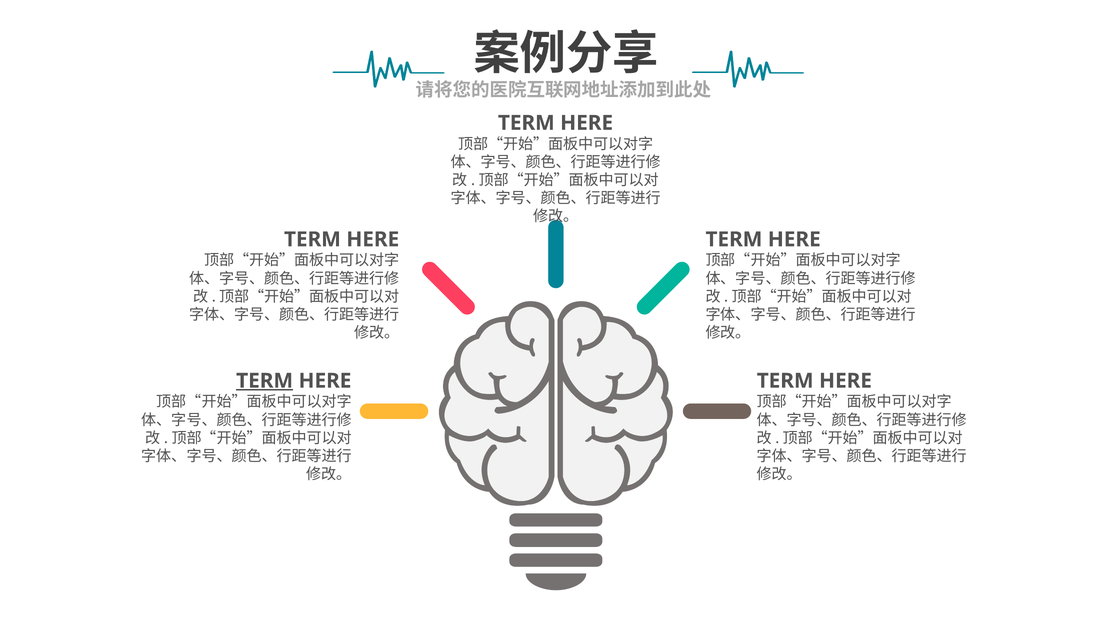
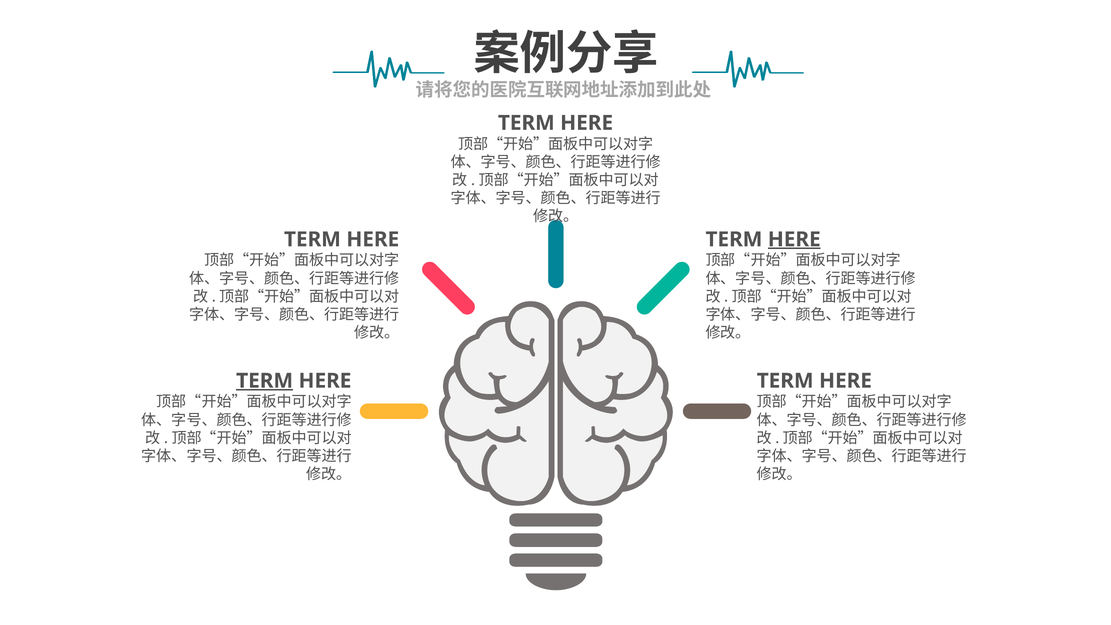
HERE underline: none -> present (794, 239)
